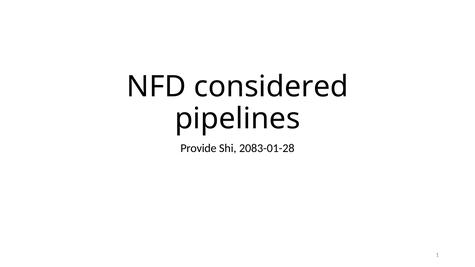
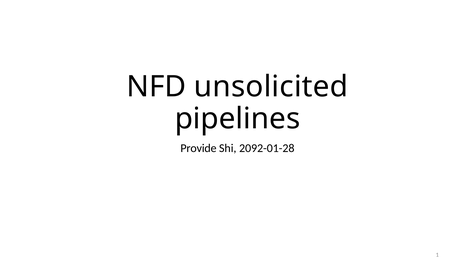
considered: considered -> unsolicited (271, 87)
2083-01-28: 2083-01-28 -> 2092-01-28 (267, 148)
